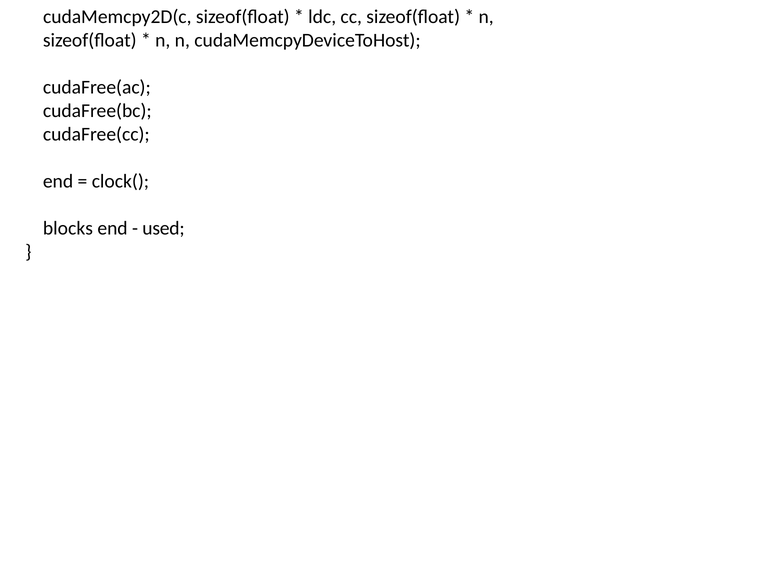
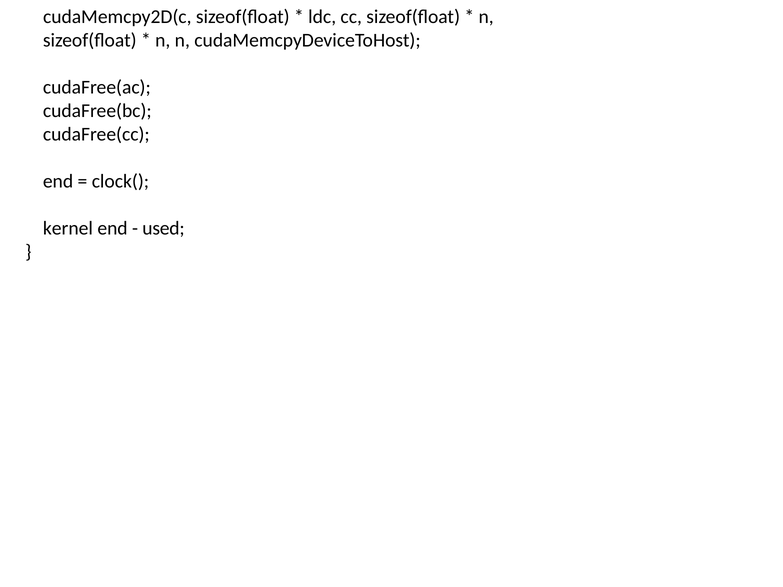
blocks: blocks -> kernel (68, 228)
